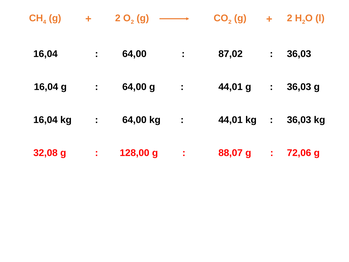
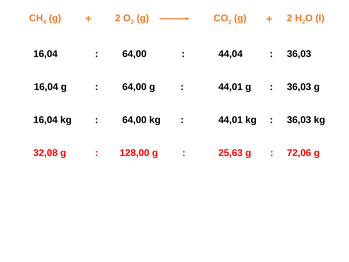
87,02: 87,02 -> 44,04 (231, 54)
88,07: 88,07 -> 25,63 (231, 153)
